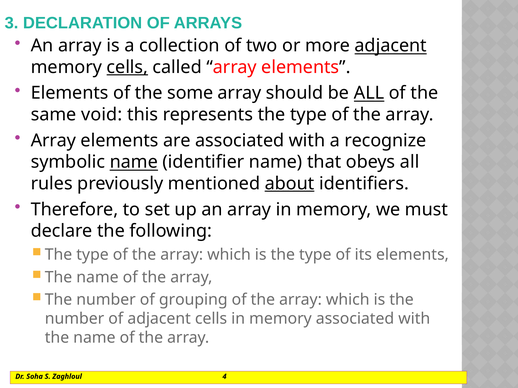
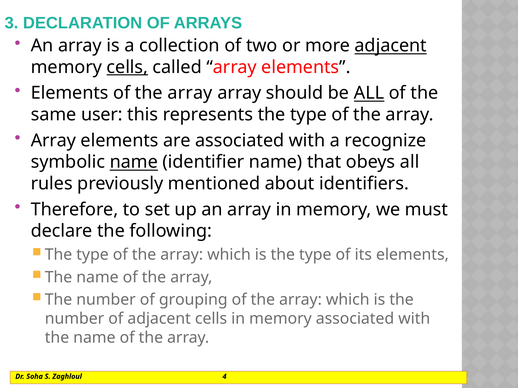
Elements of the some: some -> array (190, 93)
void: void -> user (102, 115)
about underline: present -> none (290, 184)
